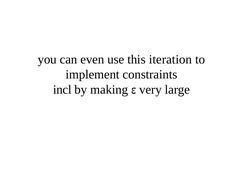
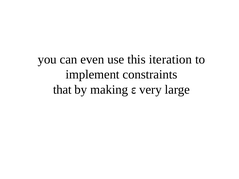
incl: incl -> that (62, 90)
